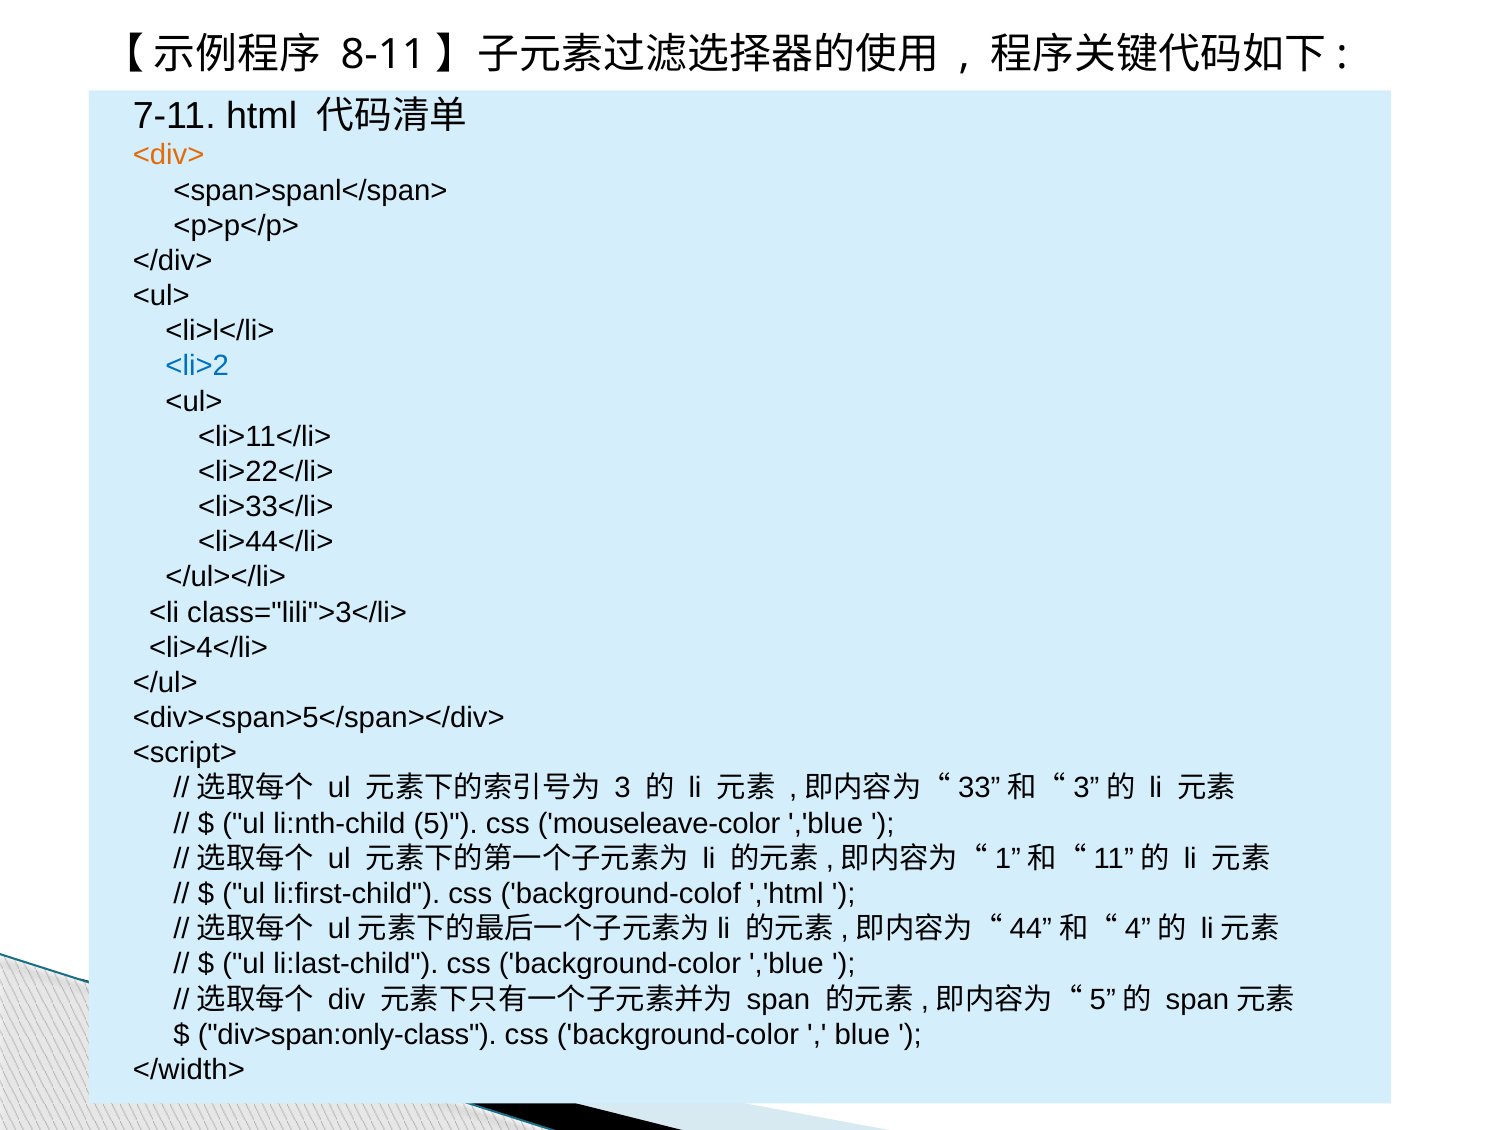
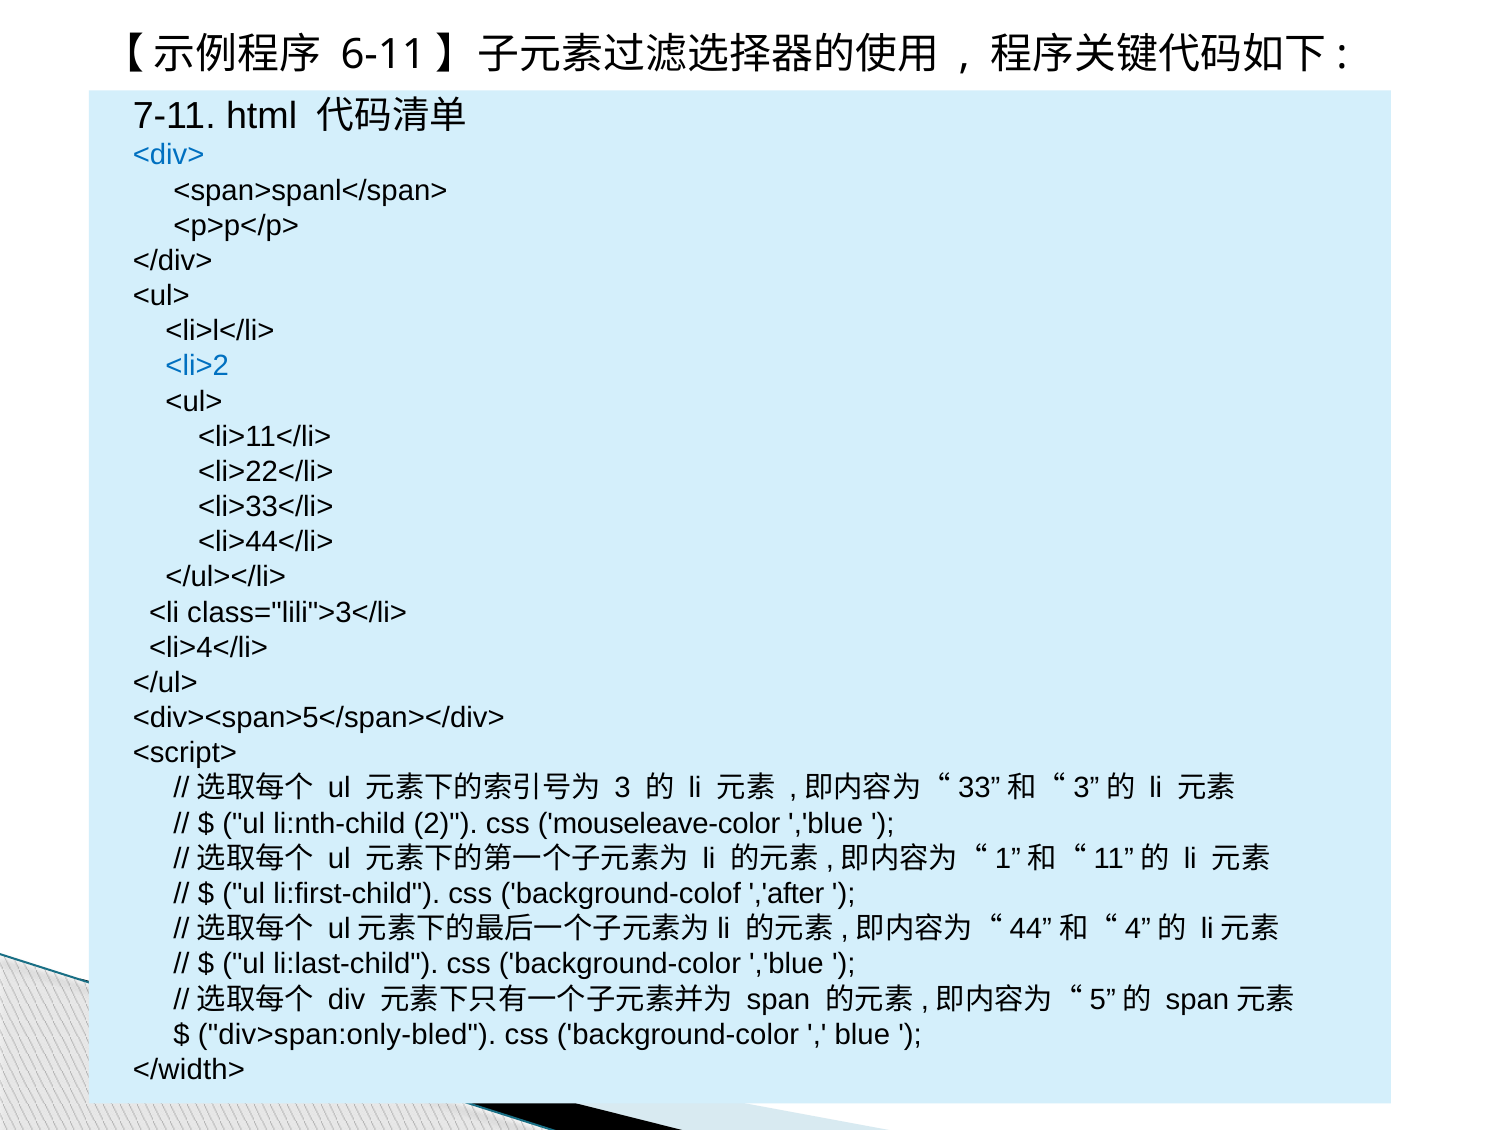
8-11: 8-11 -> 6-11 (383, 55)
<div> colour: orange -> blue (169, 155)
5: 5 -> 2 (446, 824)
,'html: ,'html -> ,'after (787, 894)
div>span:only-class: div>span:only-class -> div>span:only-bled (347, 1035)
